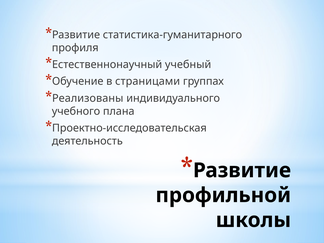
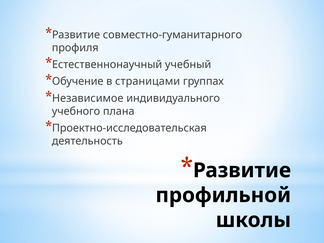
статистика-гуманитарного: статистика-гуманитарного -> совместно-гуманитарного (172, 35)
Реализованы: Реализованы -> Независимое (88, 98)
